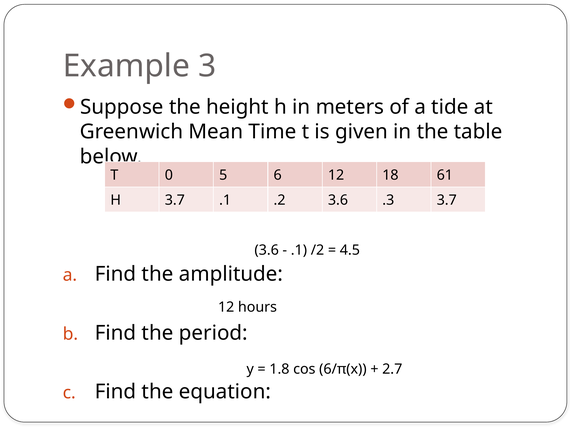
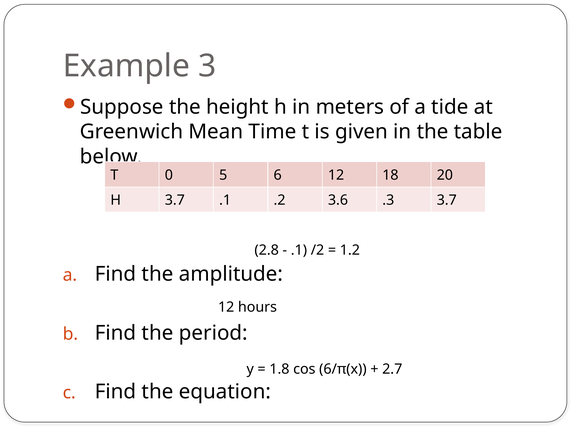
61: 61 -> 20 (445, 175)
3.6: 3.6 -> 2.8 (267, 250)
4.5: 4.5 -> 1.2 (350, 250)
